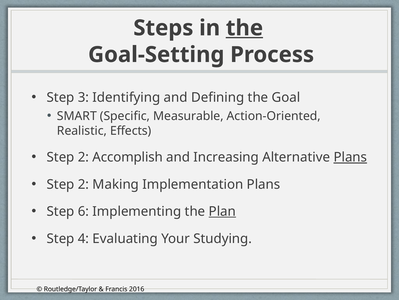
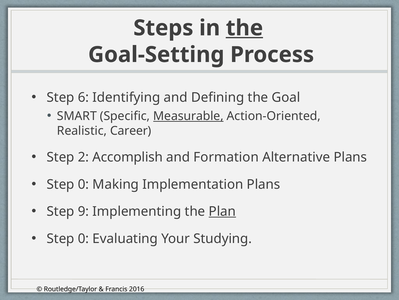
3: 3 -> 6 (83, 97)
Measurable underline: none -> present (188, 116)
Effects: Effects -> Career (131, 130)
Increasing: Increasing -> Formation (226, 157)
Plans underline: present -> none (350, 157)
2: 2 -> 0 (83, 184)
6: 6 -> 9 (83, 211)
4: 4 -> 0 (83, 238)
